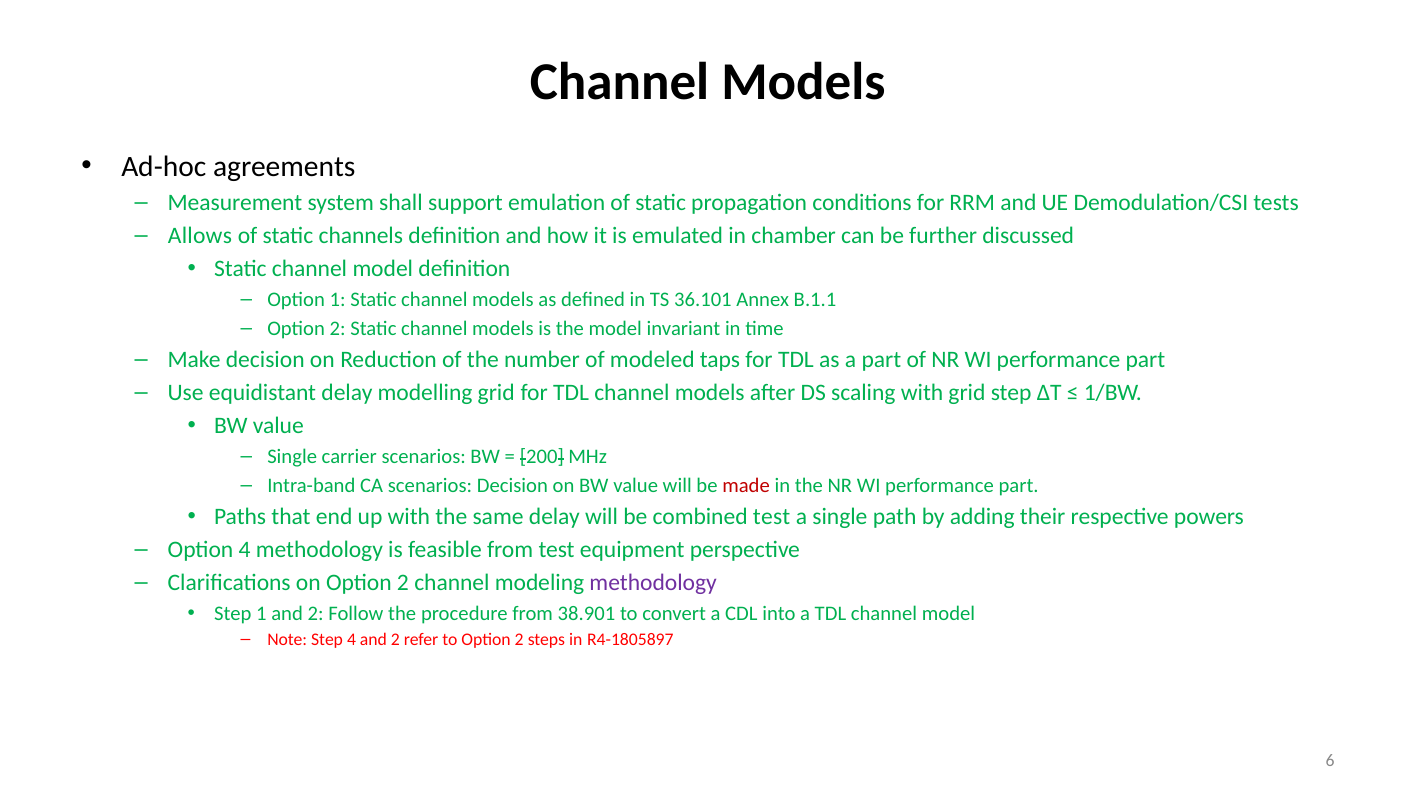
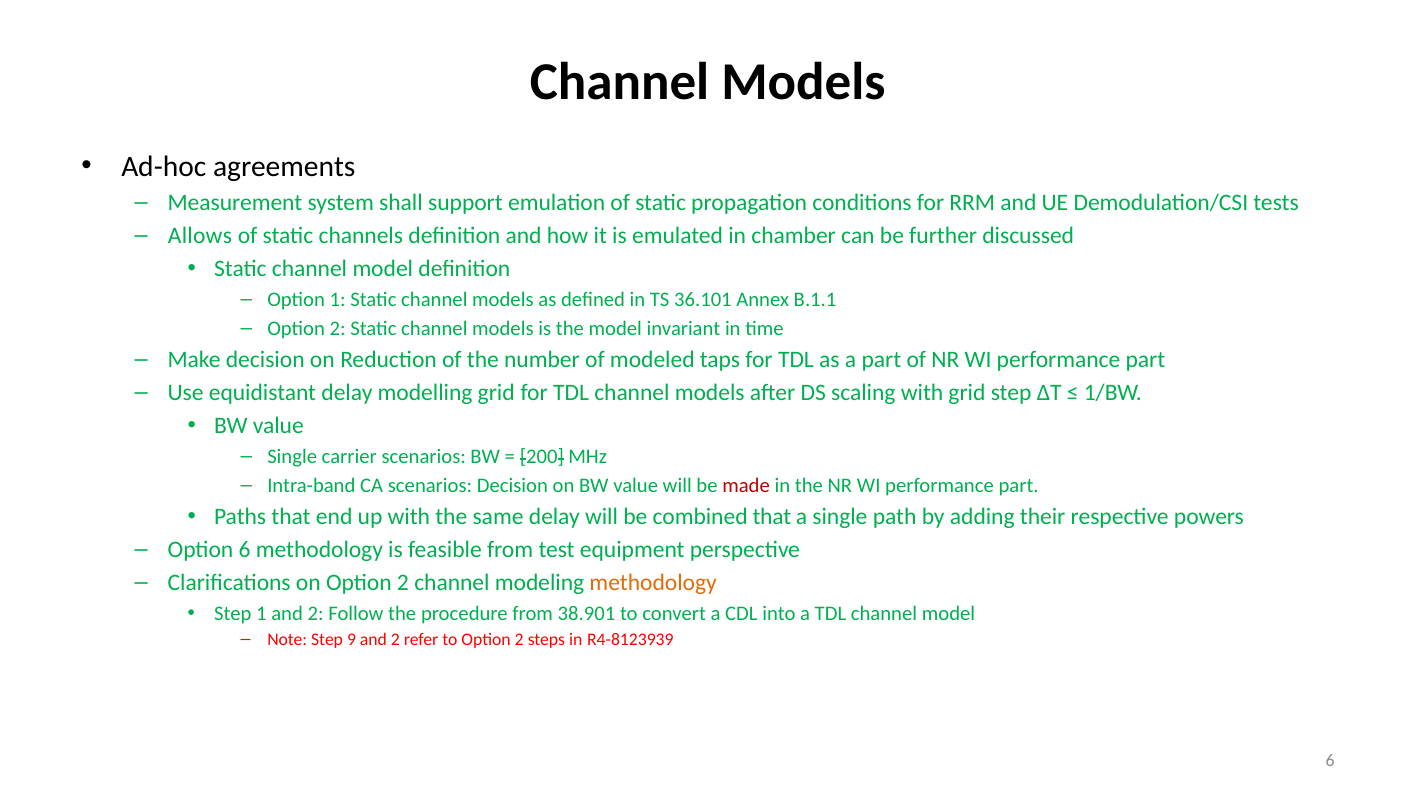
combined test: test -> that (772, 517)
Option 4: 4 -> 6 (245, 550)
methodology colour: purple -> orange (653, 583)
Step 4: 4 -> 9 (352, 640)
R4-1805897: R4-1805897 -> R4-8123939 (630, 640)
